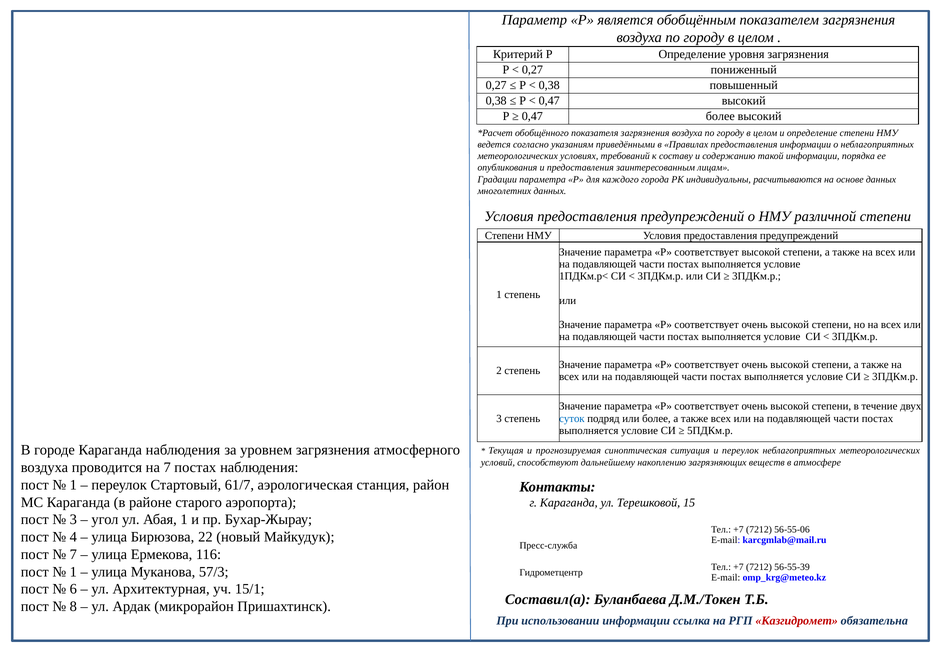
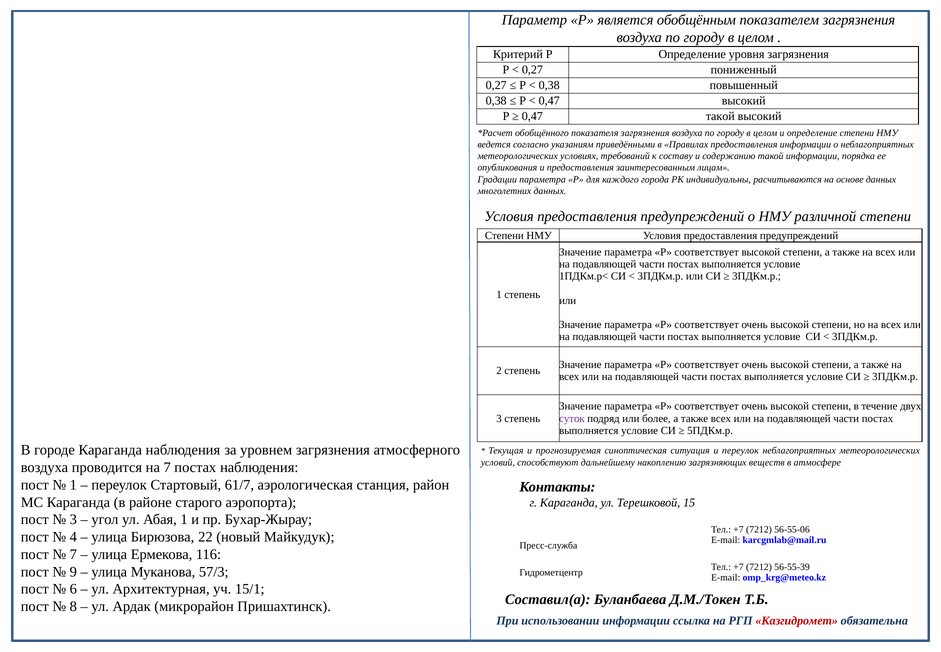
0,47 более: более -> такой (720, 116)
суток colour: blue -> purple (572, 418)
1: 1 -> 9 (73, 571)
